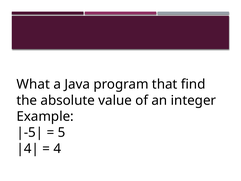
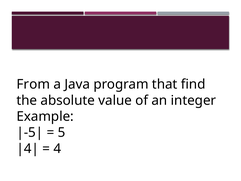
What: What -> From (33, 84)
